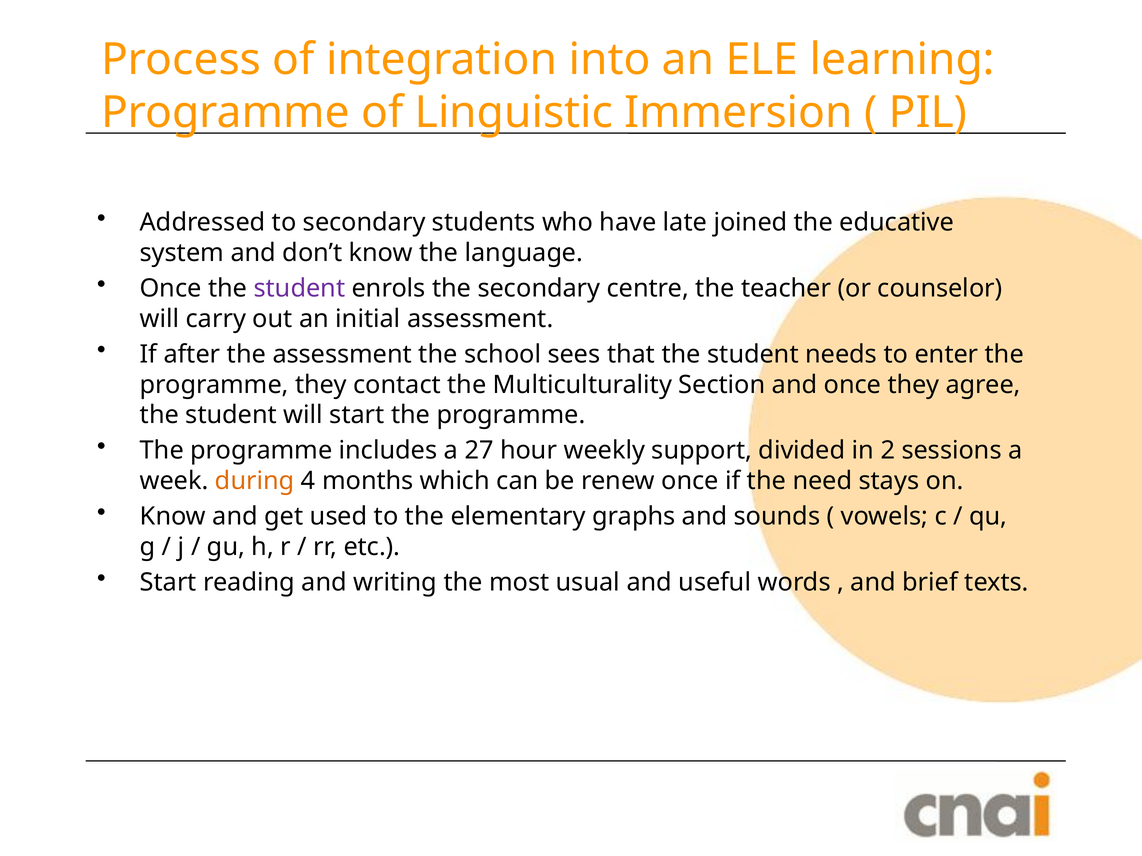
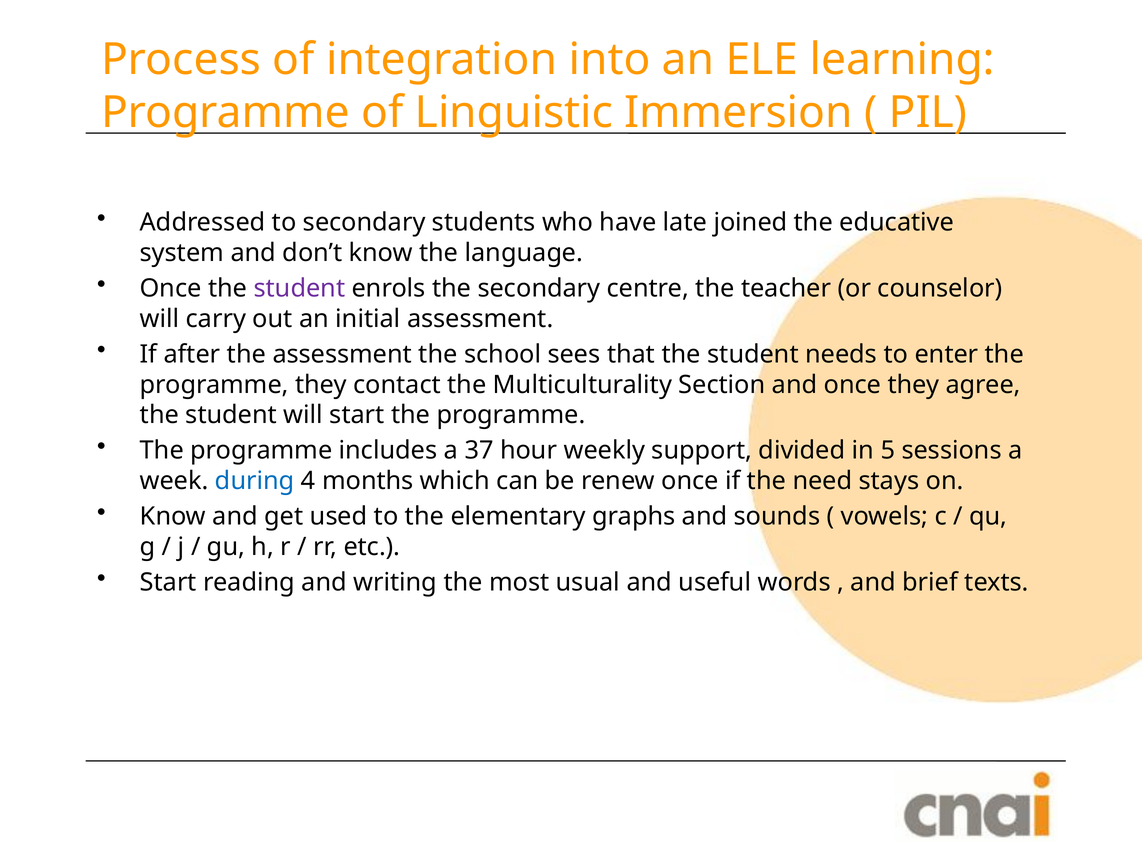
27: 27 -> 37 (479, 451)
2: 2 -> 5 (888, 451)
during colour: orange -> blue (255, 481)
